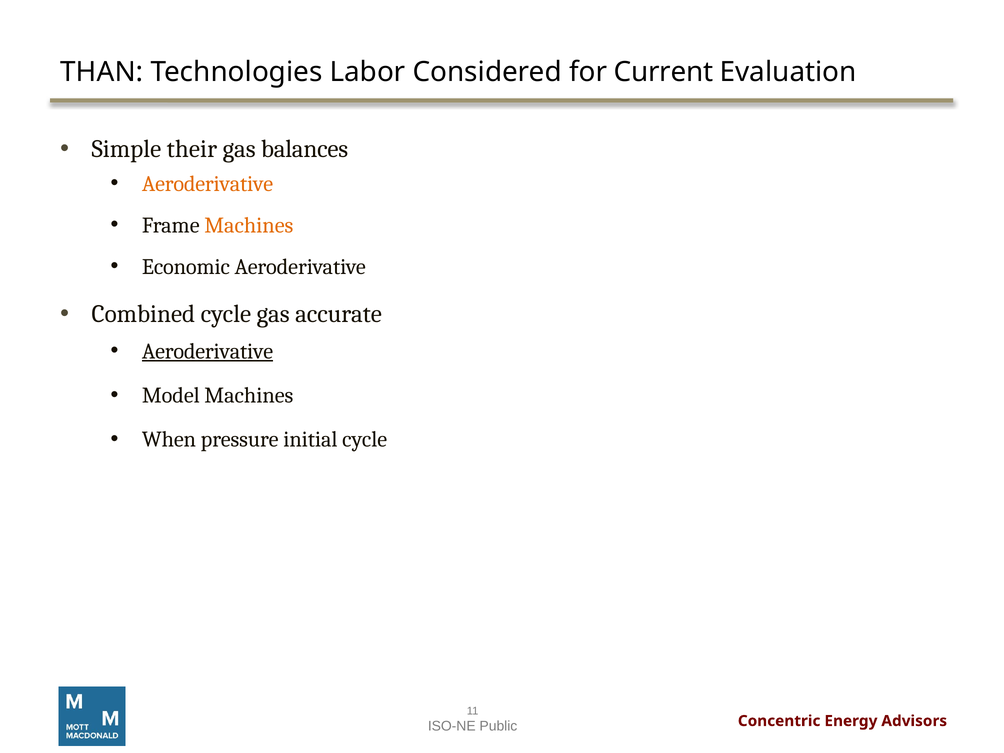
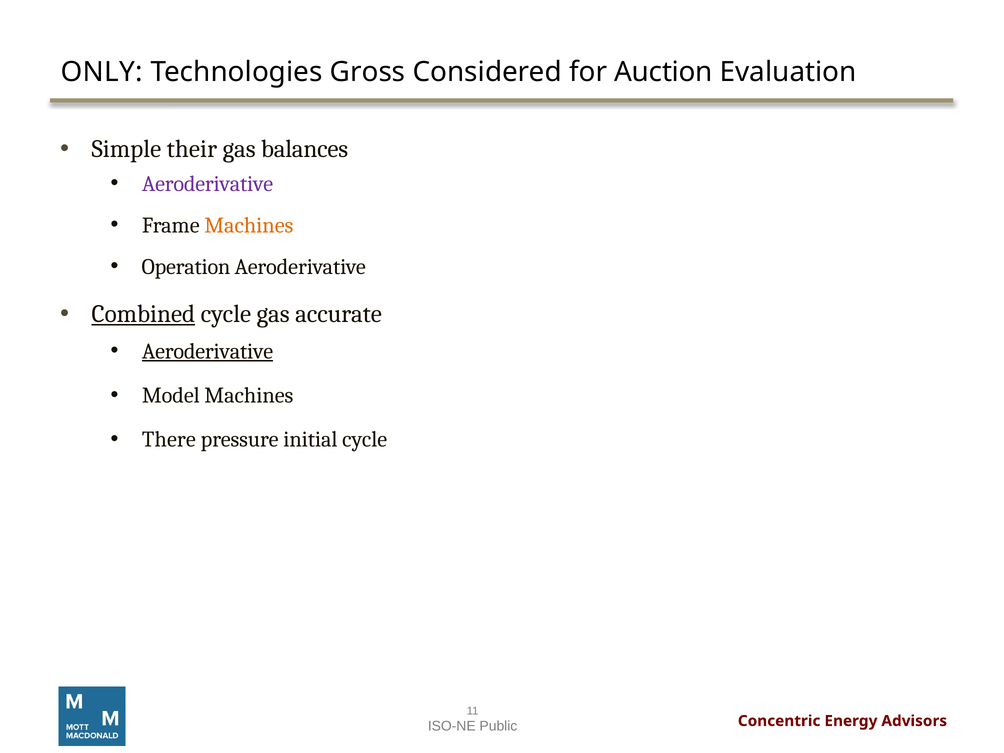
THAN: THAN -> ONLY (102, 72)
Labor: Labor -> Gross (368, 72)
Current: Current -> Auction (664, 72)
Aeroderivative colour: orange -> purple (208, 184)
Economic: Economic -> Operation (186, 267)
Combined underline: none -> present (143, 314)
When: When -> There (169, 440)
